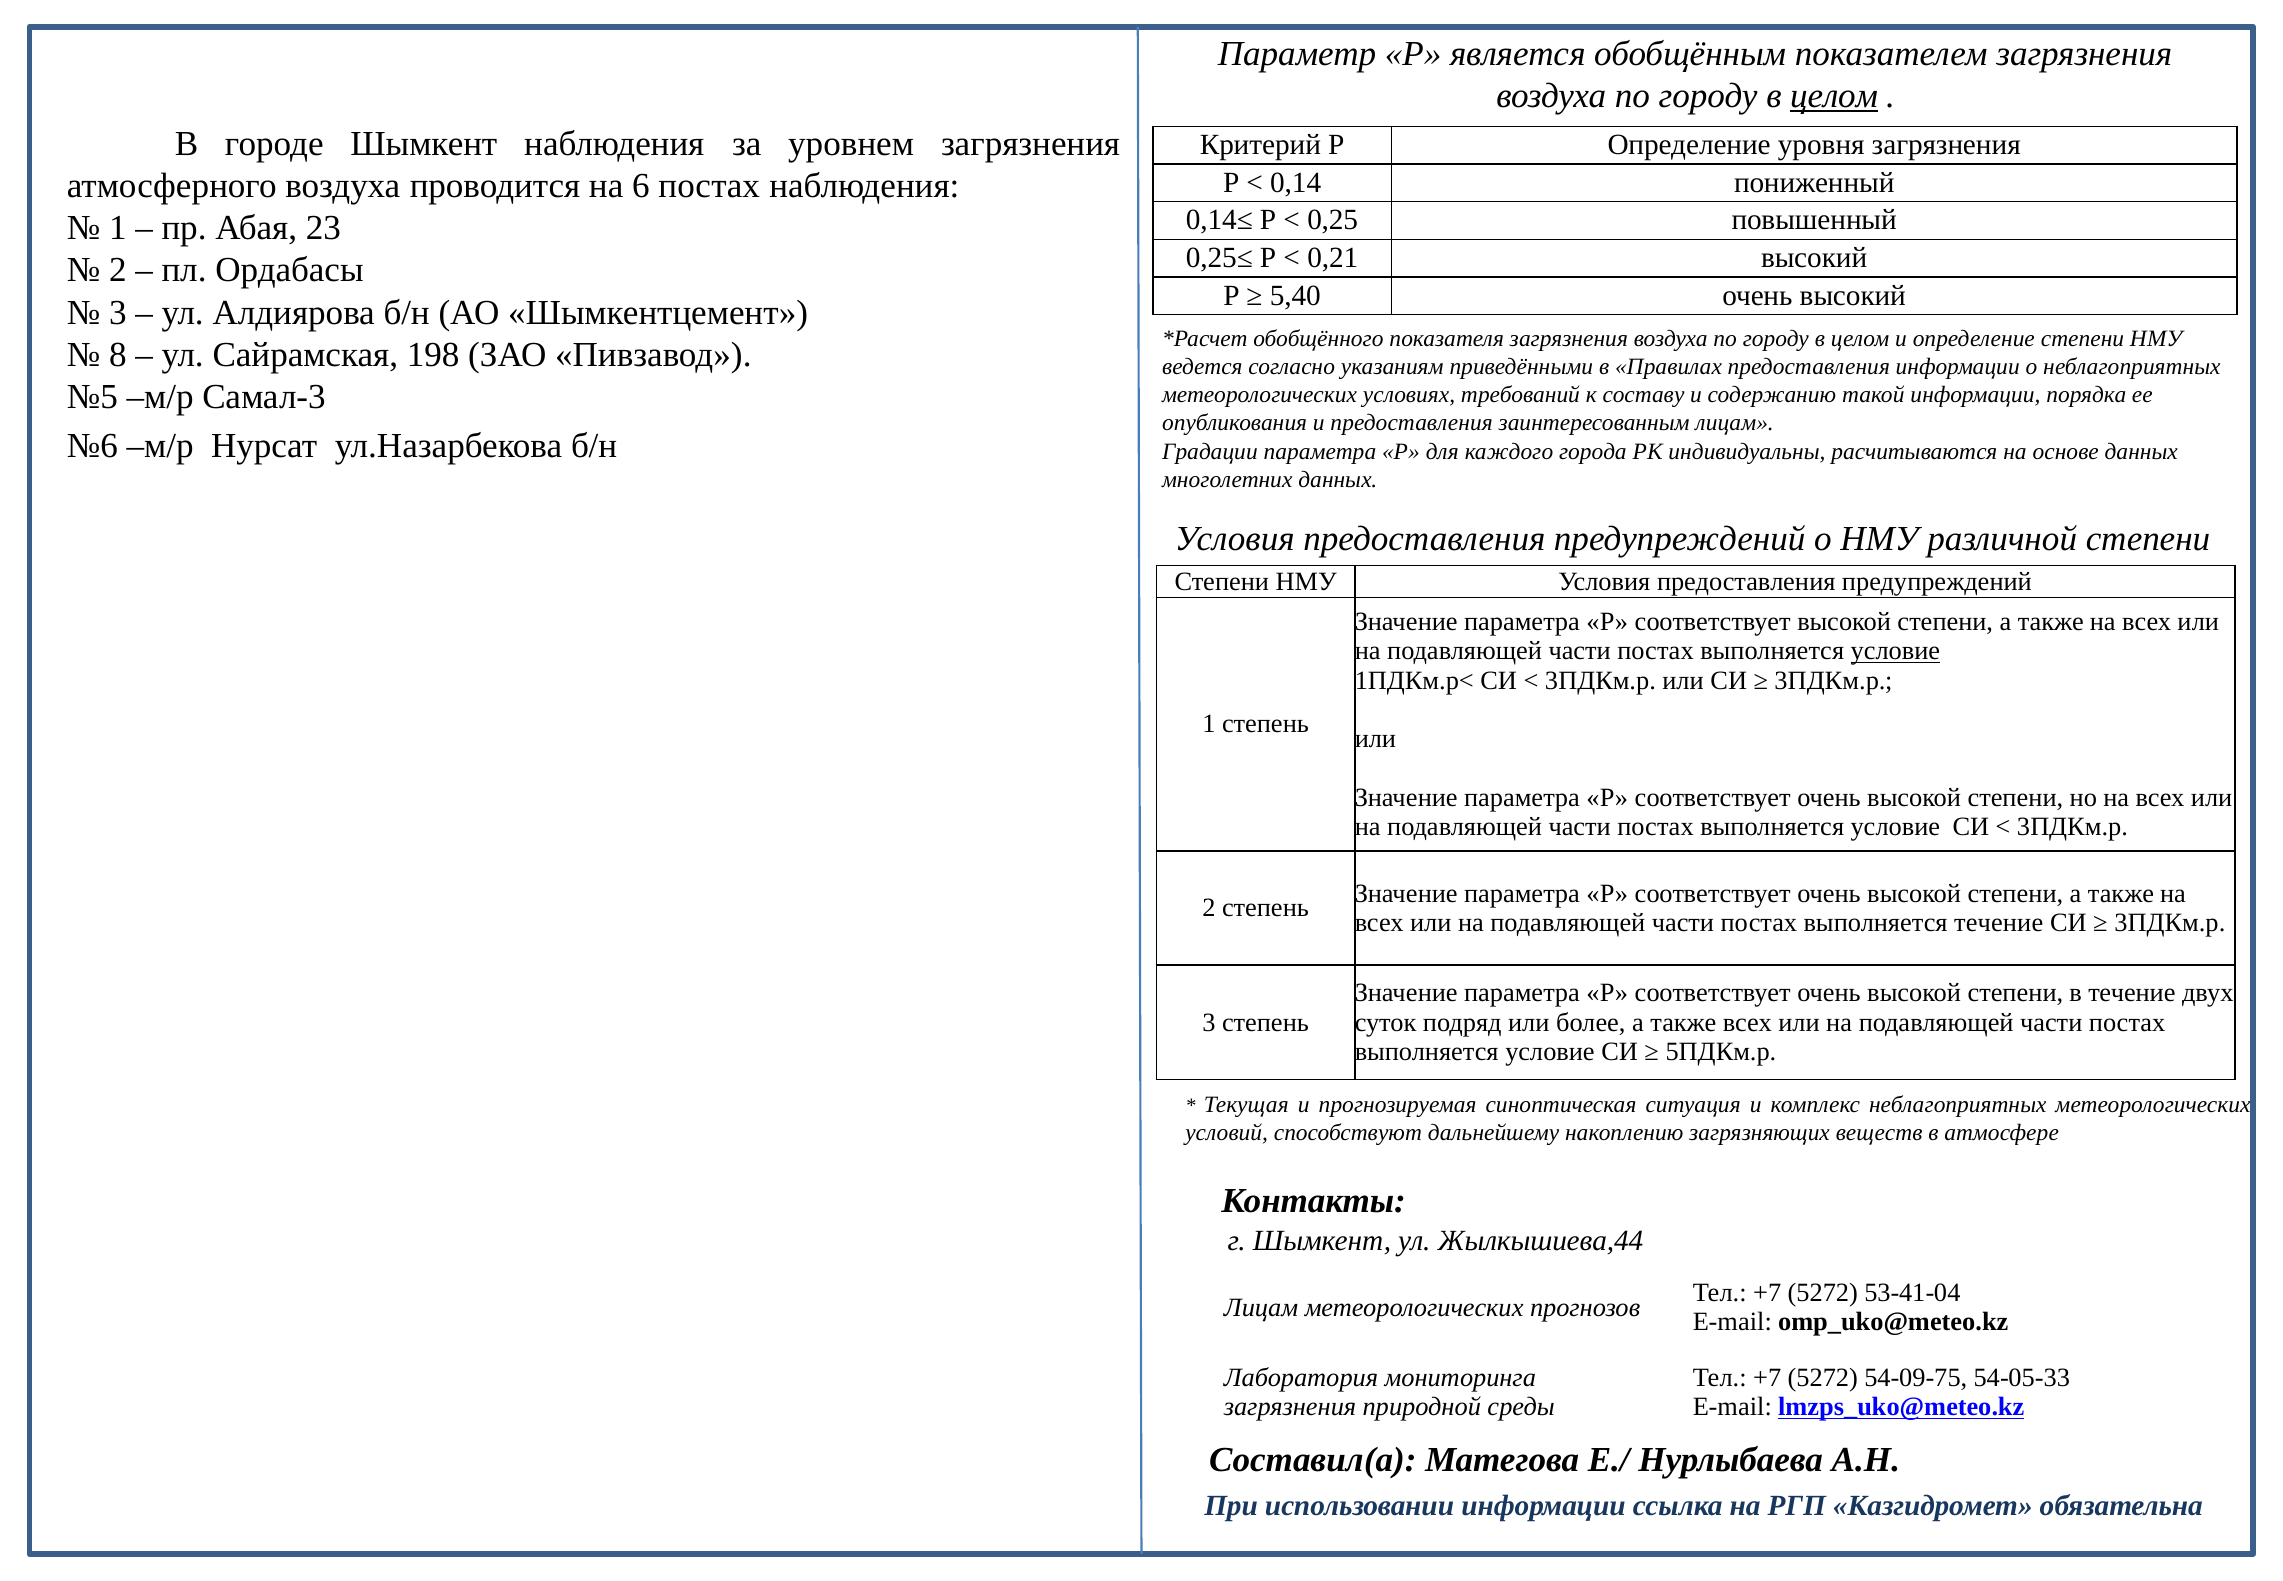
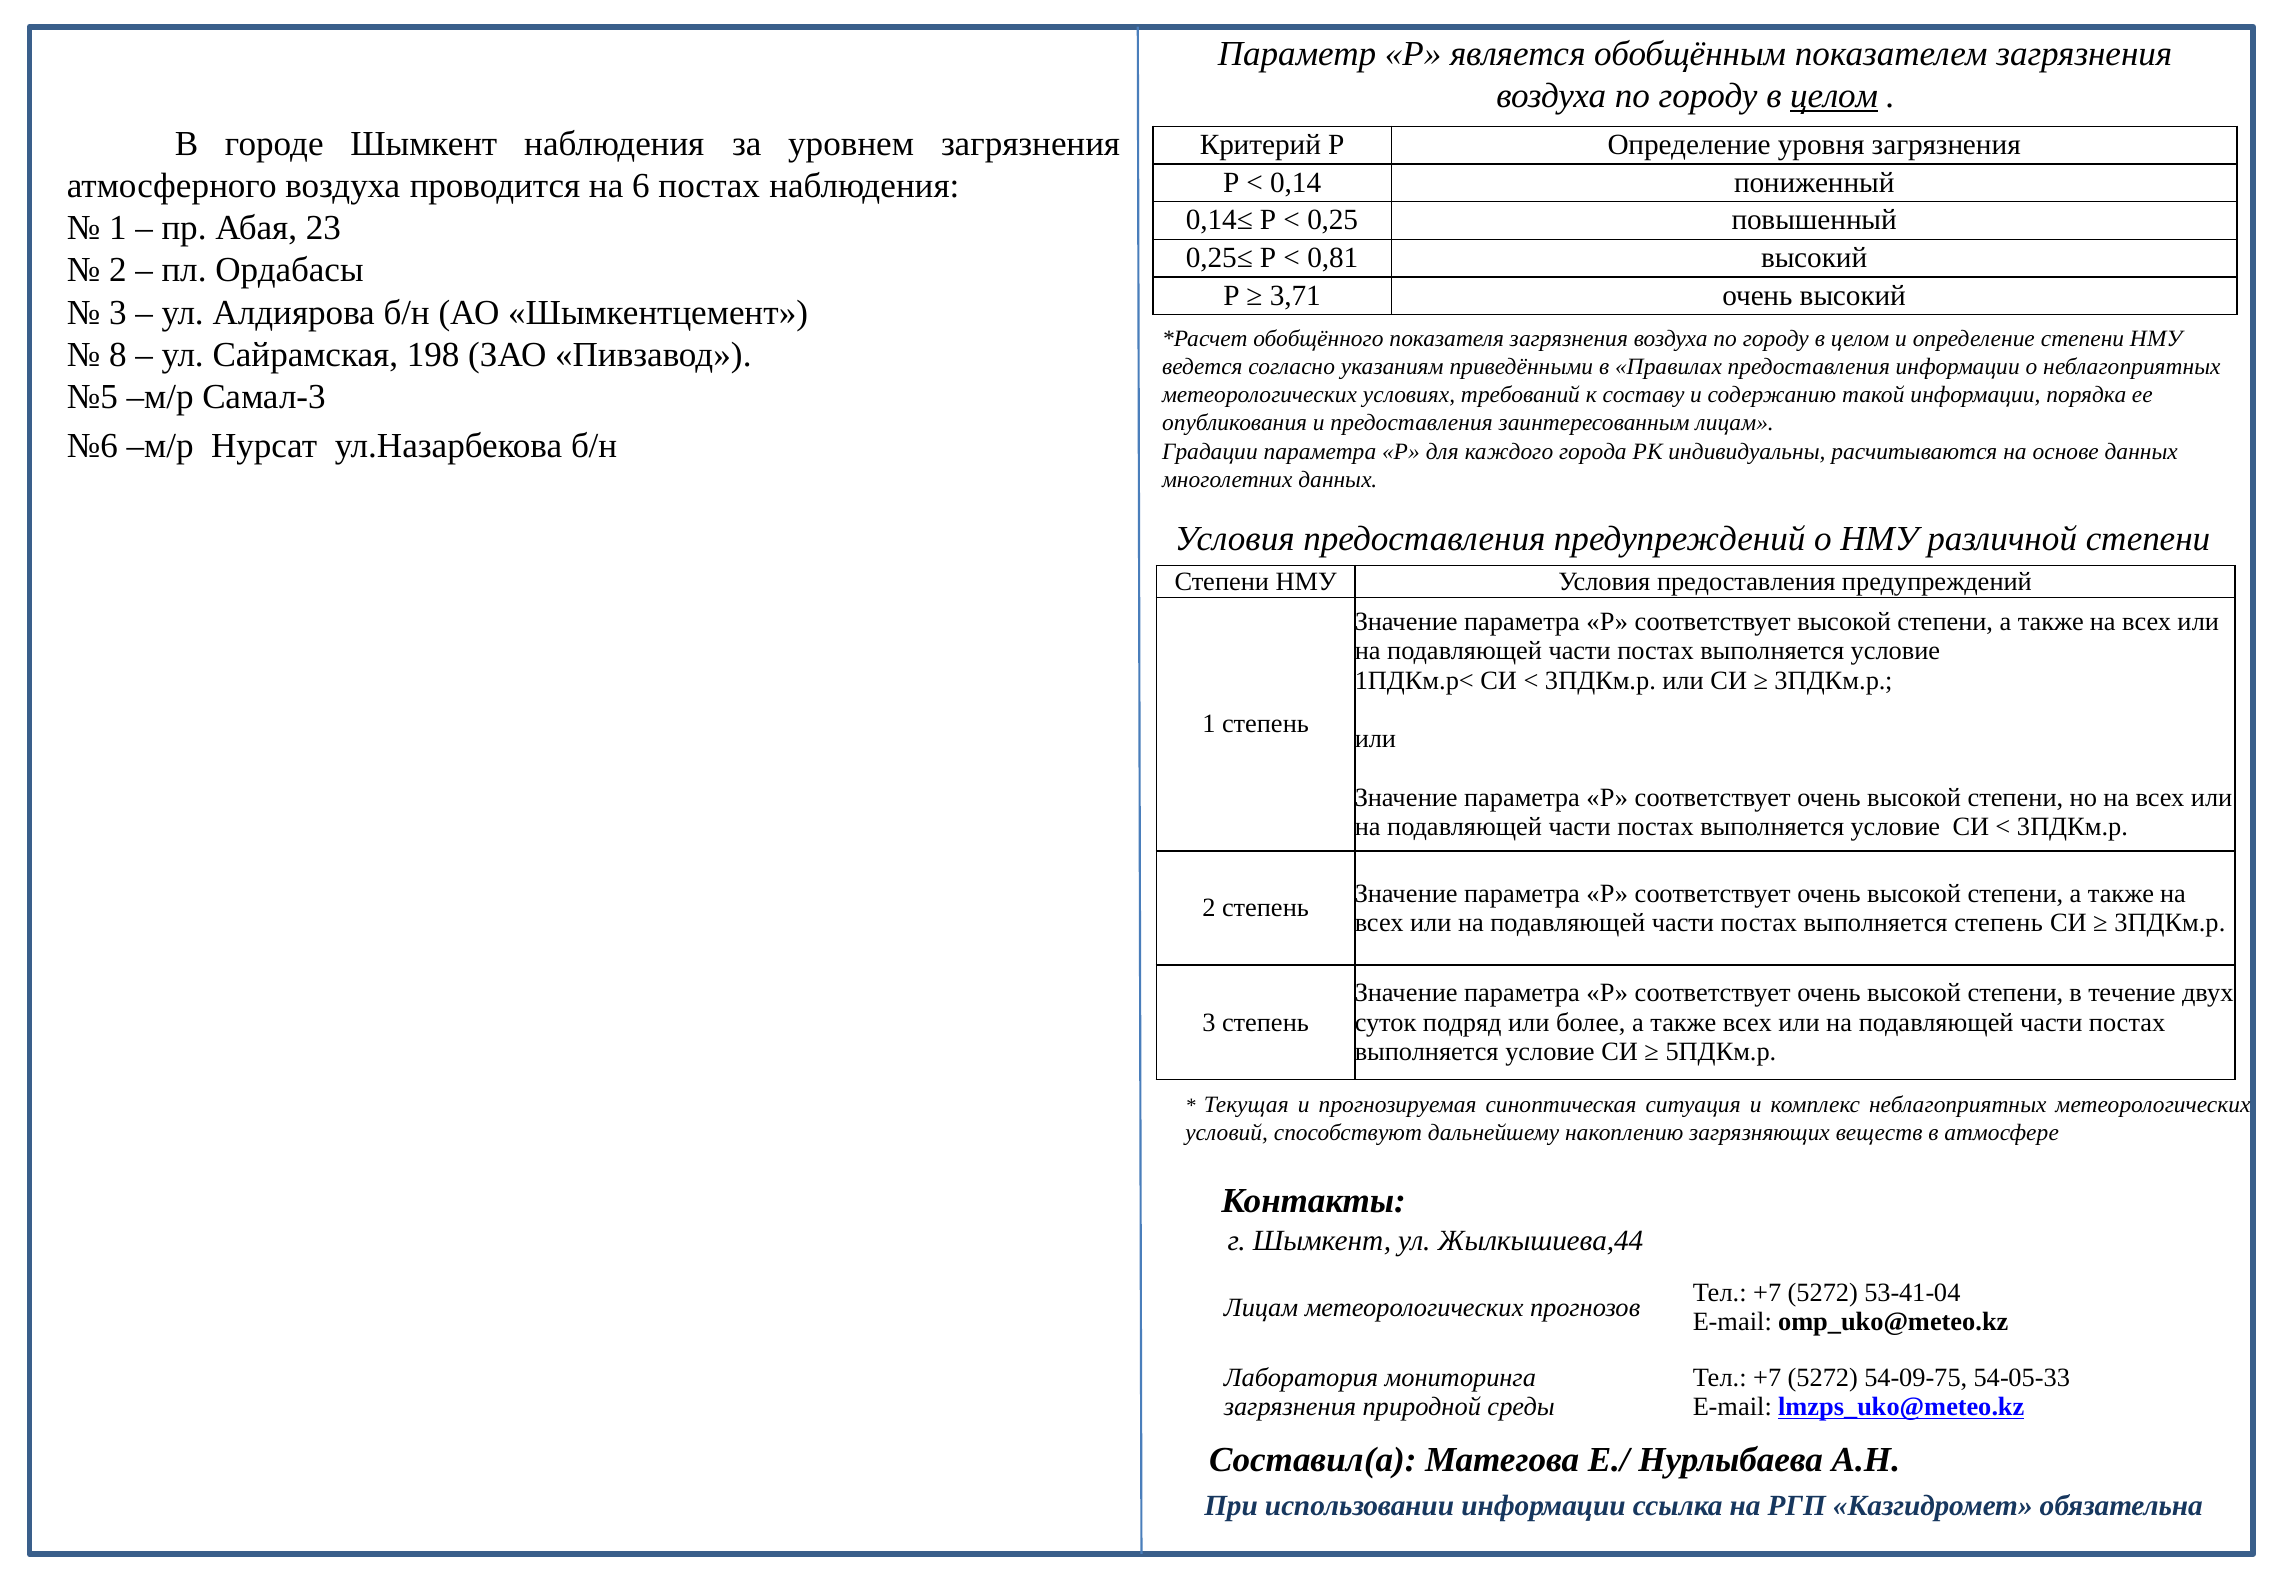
0,21: 0,21 -> 0,81 (1333, 258)
5,40: 5,40 -> 3,71 (1295, 296)
условие underline: present -> none (1895, 651)
выполняется течение: течение -> степень (1999, 923)
